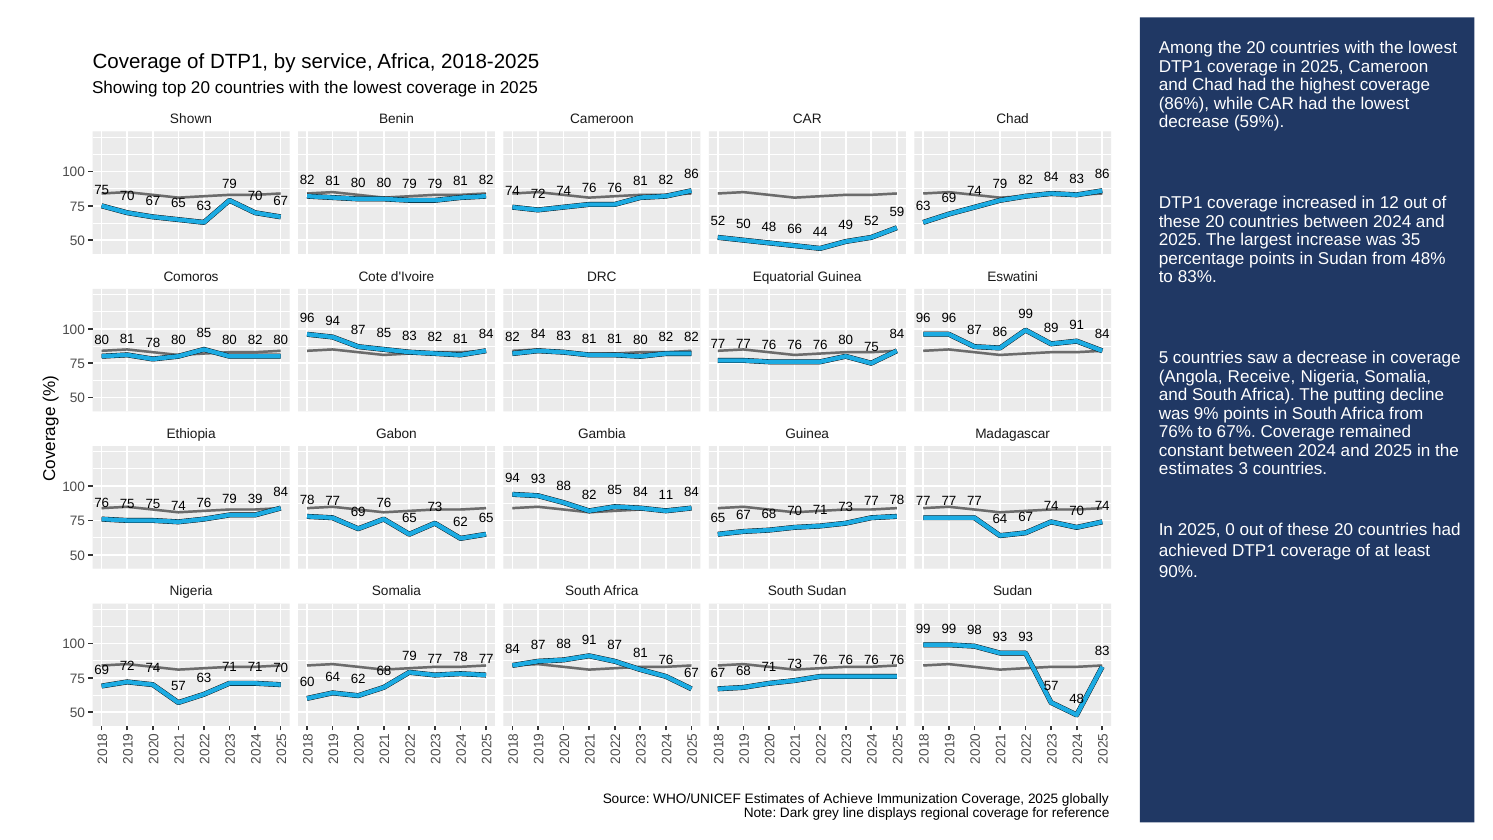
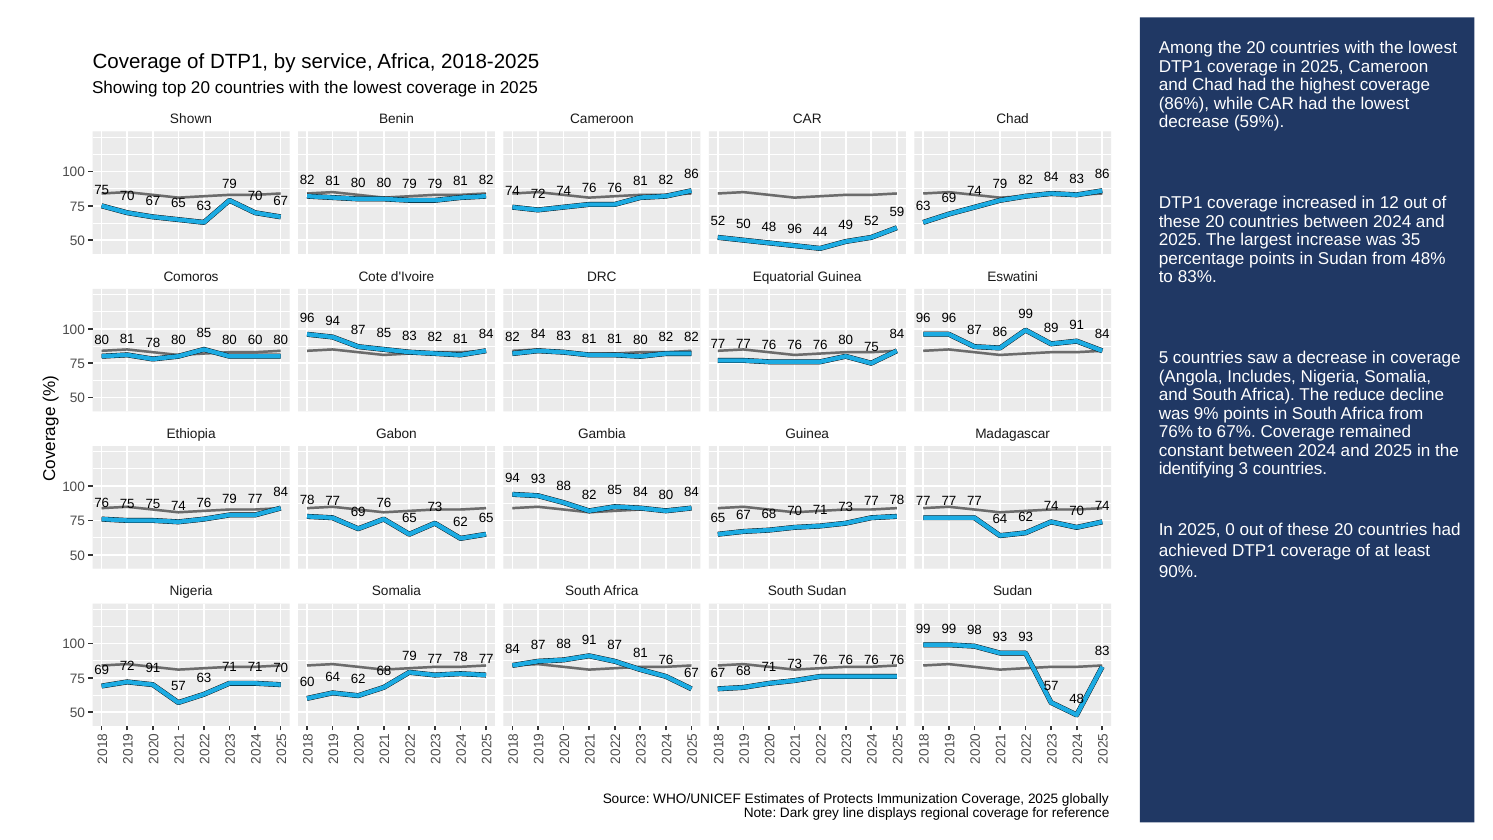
48 66: 66 -> 96 (795, 229)
82: 82 -> 60 (255, 340)
Receive: Receive -> Includes (1262, 377)
putting: putting -> reduce (1359, 395)
estimates: estimates -> identifying (1196, 469)
84 11: 11 -> 80 (666, 495)
76 79 39: 39 -> 77 (255, 499)
67: 67 -> 62 (1026, 517)
69 72 74: 74 -> 91 (153, 668)
Achieve: Achieve -> Protects (848, 798)
